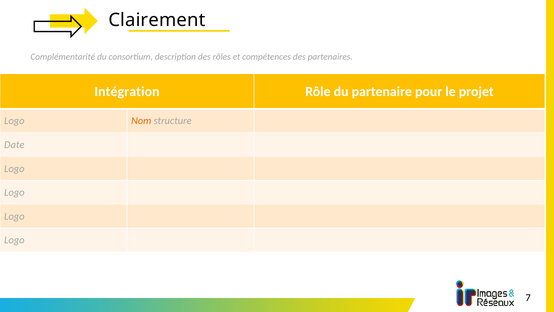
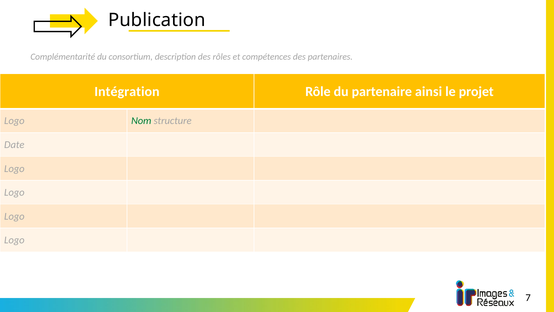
Clairement: Clairement -> Publication (157, 20)
pour: pour -> ainsi (429, 91)
Nom colour: orange -> green (141, 121)
